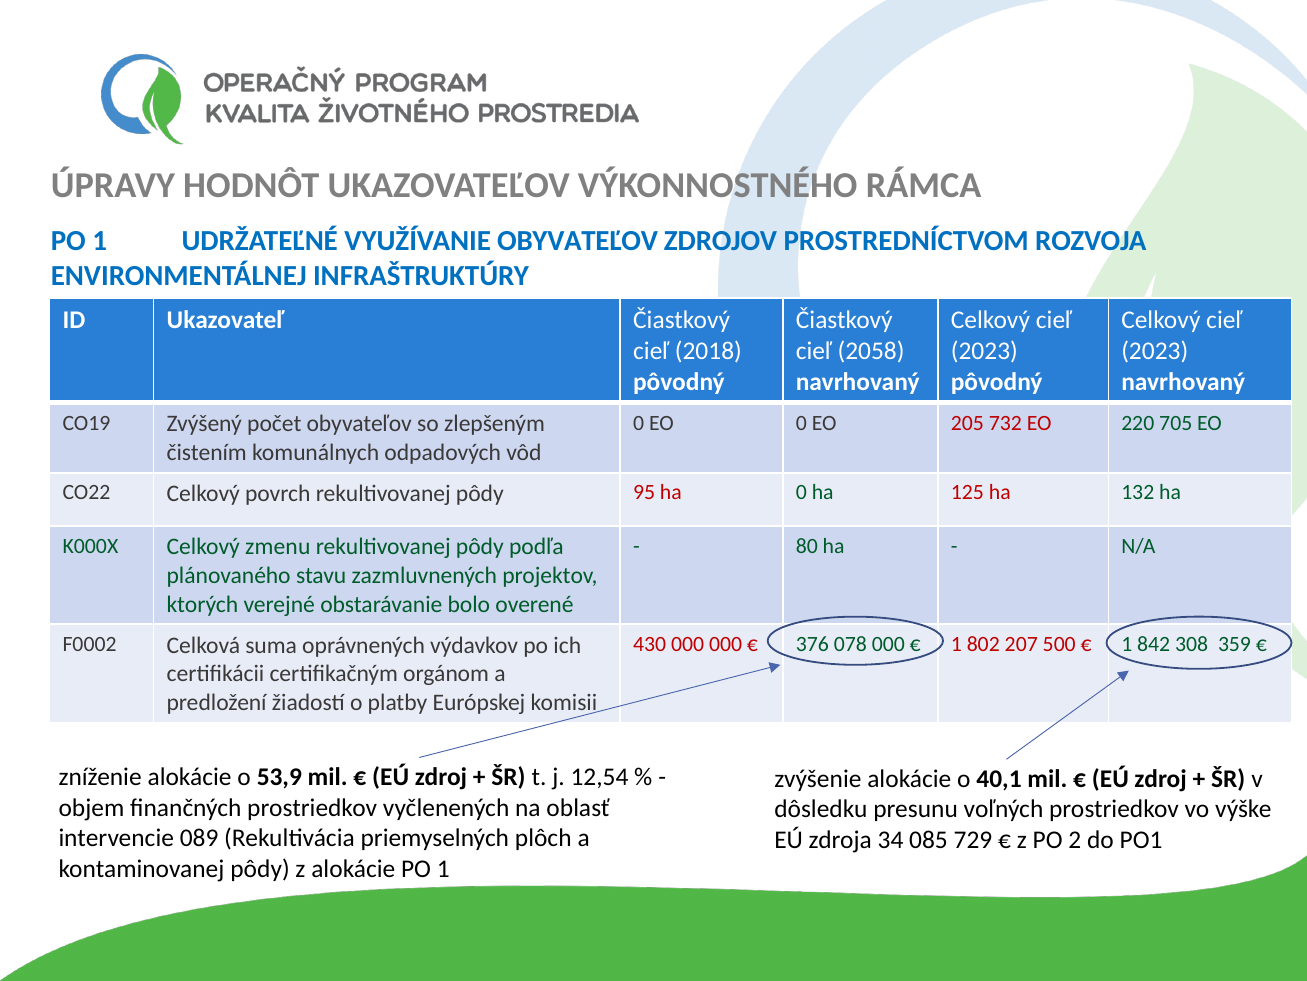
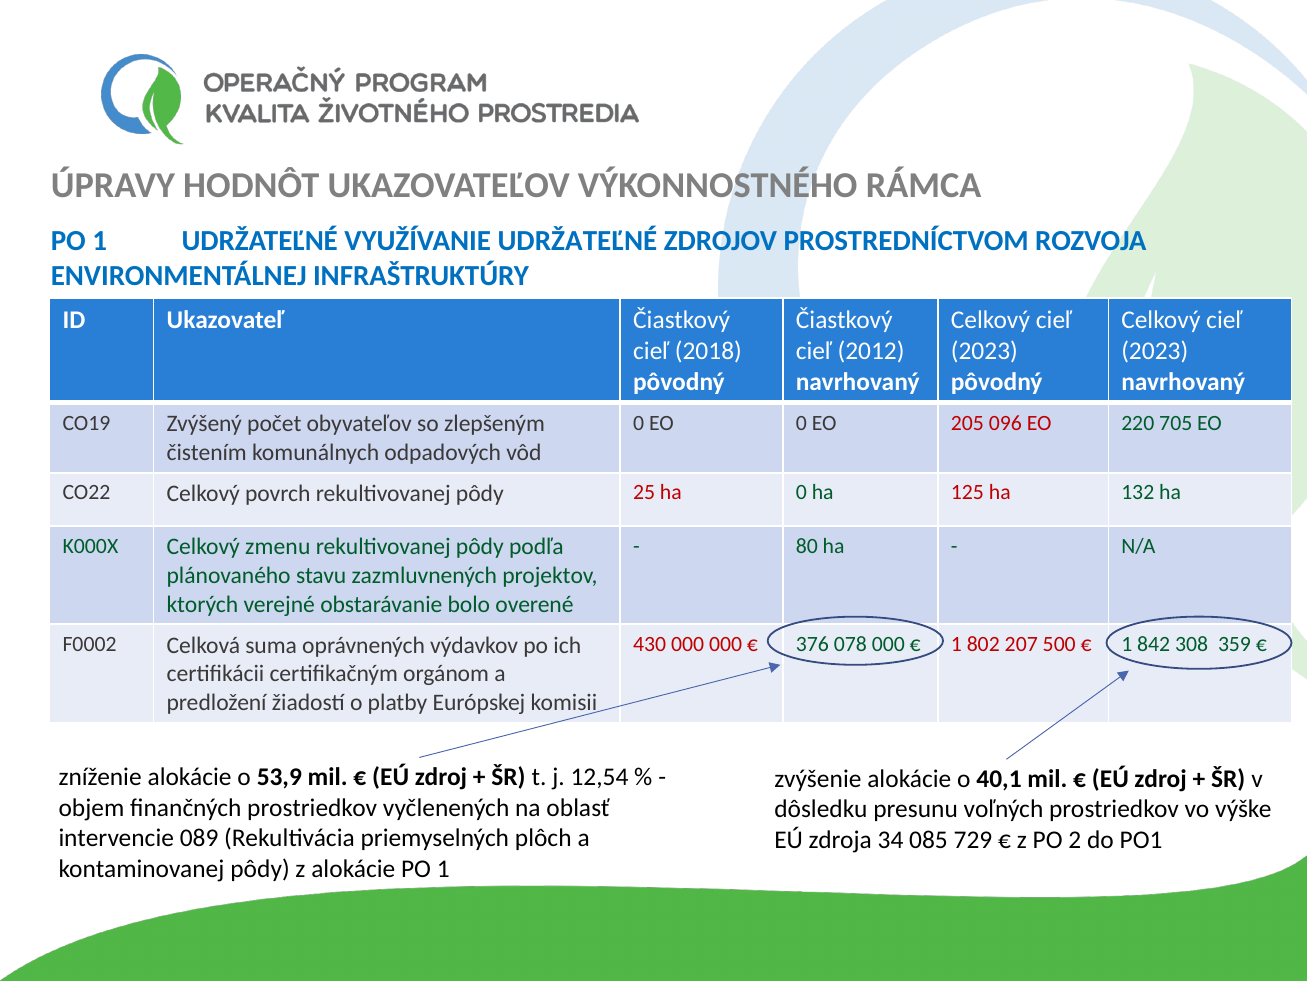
VYUŽÍVANIE OBYVATEĽOV: OBYVATEĽOV -> UDRŽATEĽNÉ (577, 241)
2058: 2058 -> 2012 (871, 351)
732: 732 -> 096 (1005, 423)
95: 95 -> 25 (644, 492)
